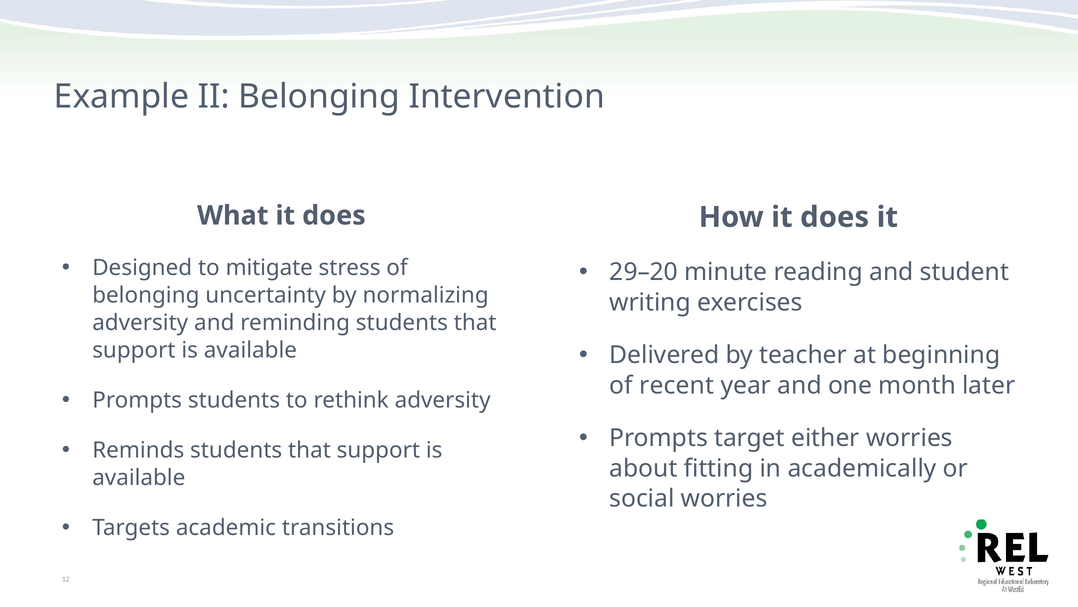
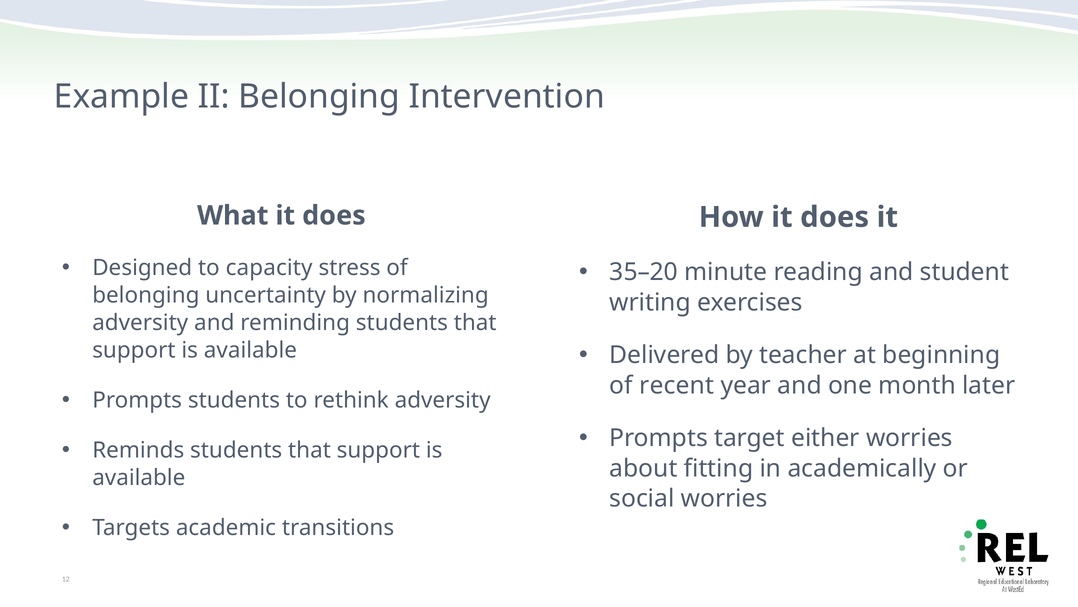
mitigate: mitigate -> capacity (269, 268)
29–20: 29–20 -> 35–20 (644, 272)
